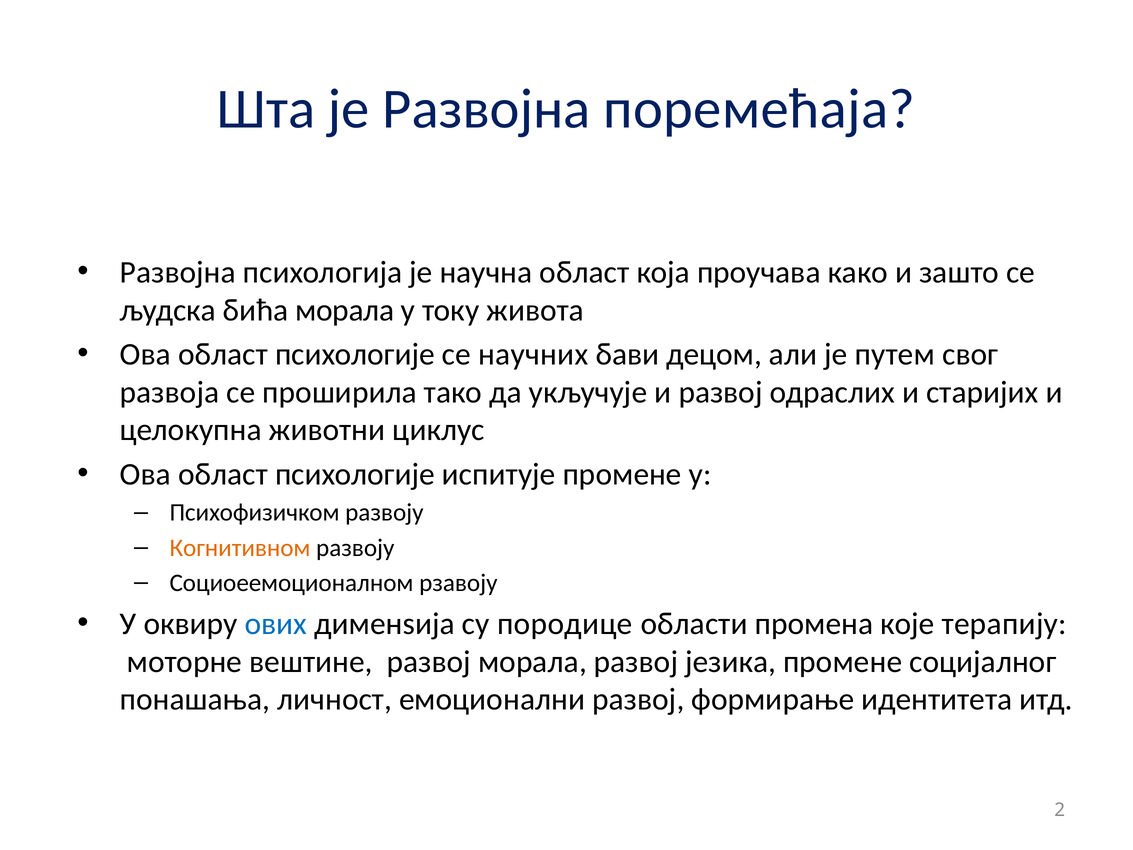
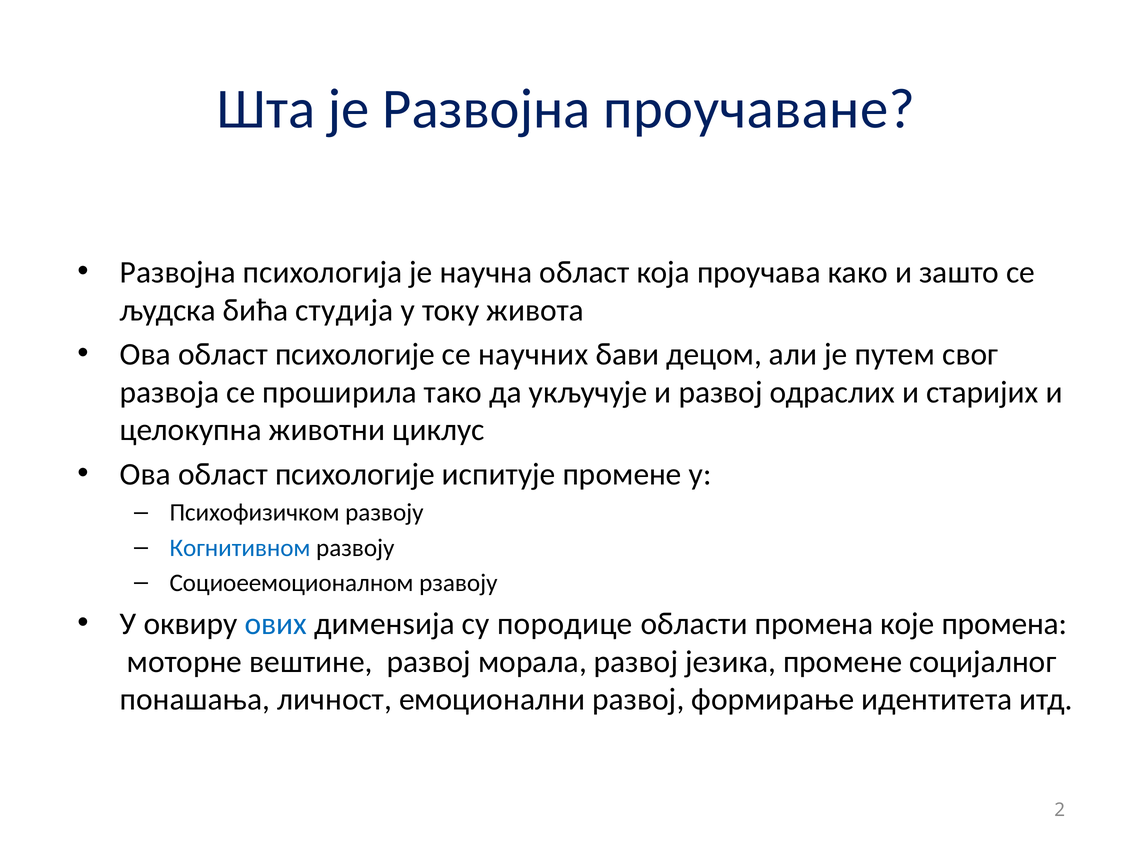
поремећаја: поремећаја -> проучаване (759, 109)
бића морала: морала -> студија (344, 310)
Когнитивном colour: orange -> blue (240, 548)
које терапију: терапију -> промена (1004, 624)
